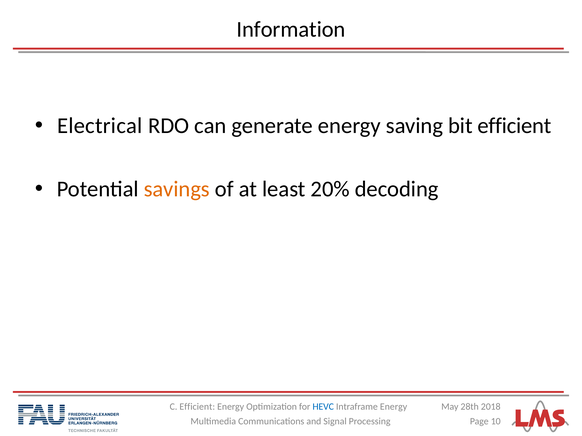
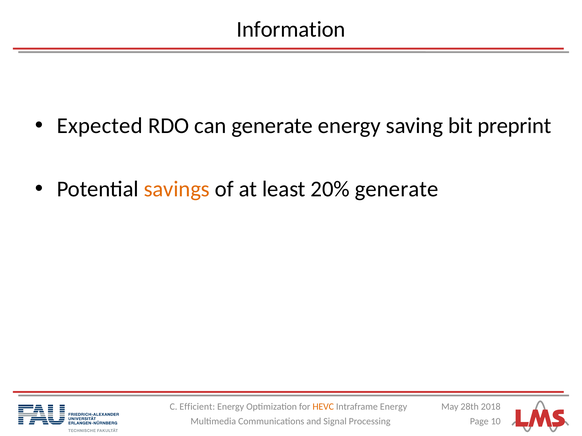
Electrical: Electrical -> Expected (100, 126)
bit efficient: efficient -> preprint (514, 126)
20% decoding: decoding -> generate (397, 189)
HEVC colour: blue -> orange (323, 407)
